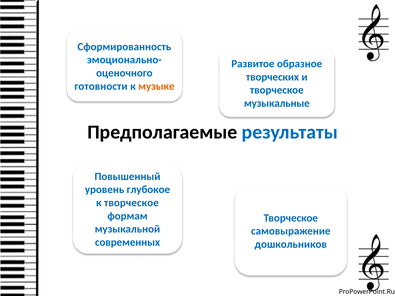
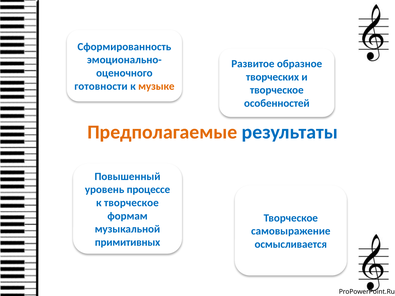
музыкальные: музыкальные -> особенностей (277, 103)
Предполагаемые colour: black -> orange (162, 132)
глубокое: глубокое -> процессе (148, 190)
современных: современных -> примитивных (128, 242)
дошкольников: дошкольников -> осмысливается (291, 244)
